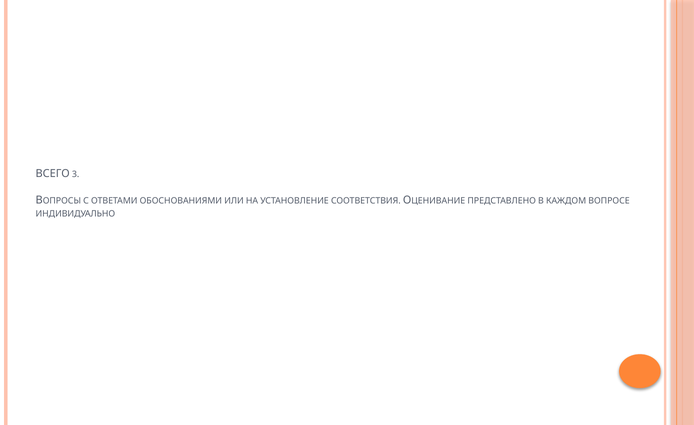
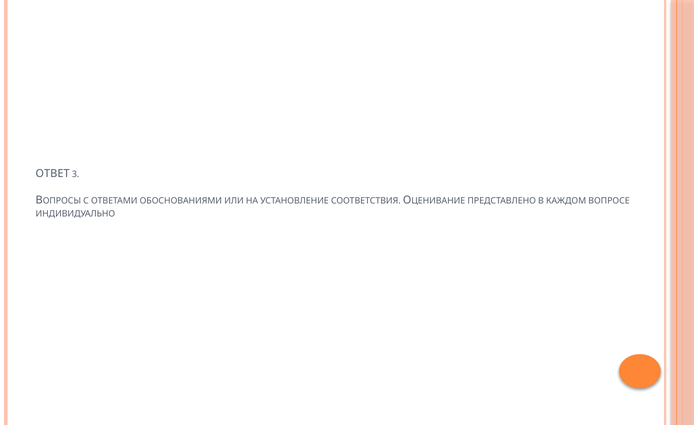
ВСЕГО: ВСЕГО -> ОТВЕТ (53, 173)
